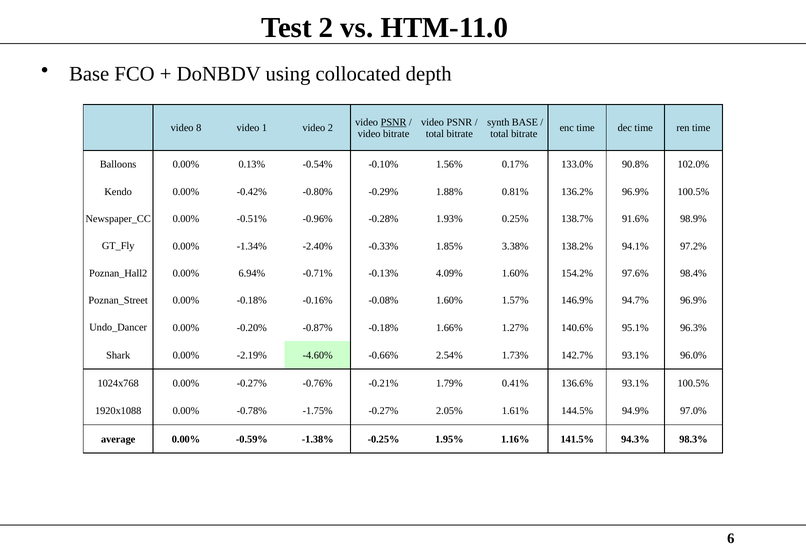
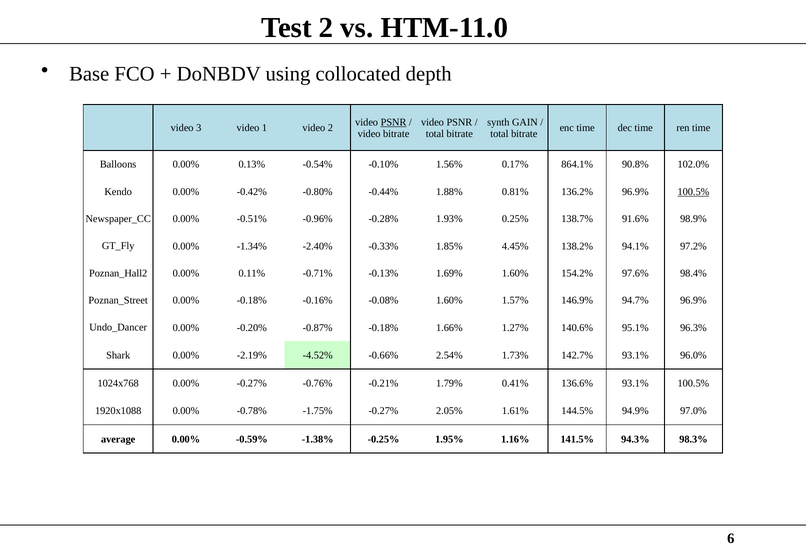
synth BASE: BASE -> GAIN (525, 122)
8: 8 -> 3 (199, 128)
133.0%: 133.0% -> 864.1% (577, 165)
-0.29%: -0.29% -> -0.44% (383, 192)
100.5% underline: none -> present (693, 192)
3.38%: 3.38% -> 4.45% (515, 246)
6.94%: 6.94% -> 0.11% (252, 273)
4.09%: 4.09% -> 1.69% (449, 273)
-4.60%: -4.60% -> -4.52% (318, 355)
